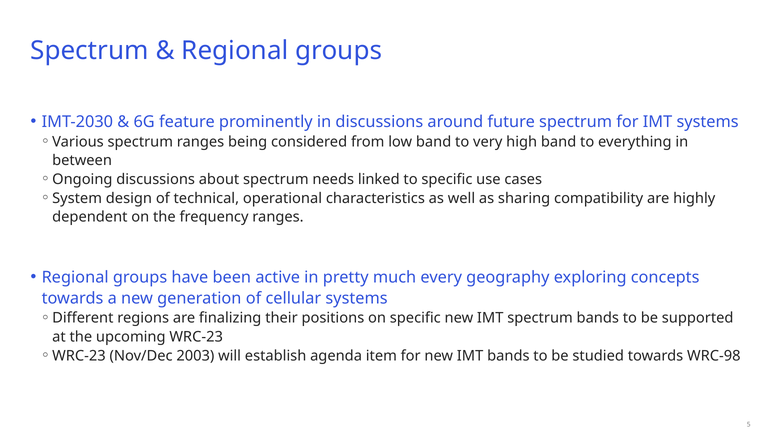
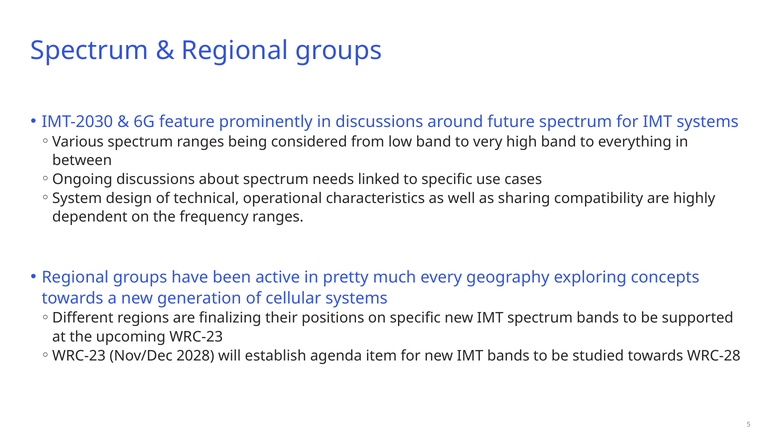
2003: 2003 -> 2028 (195, 356)
WRC-98: WRC-98 -> WRC-28 (714, 356)
